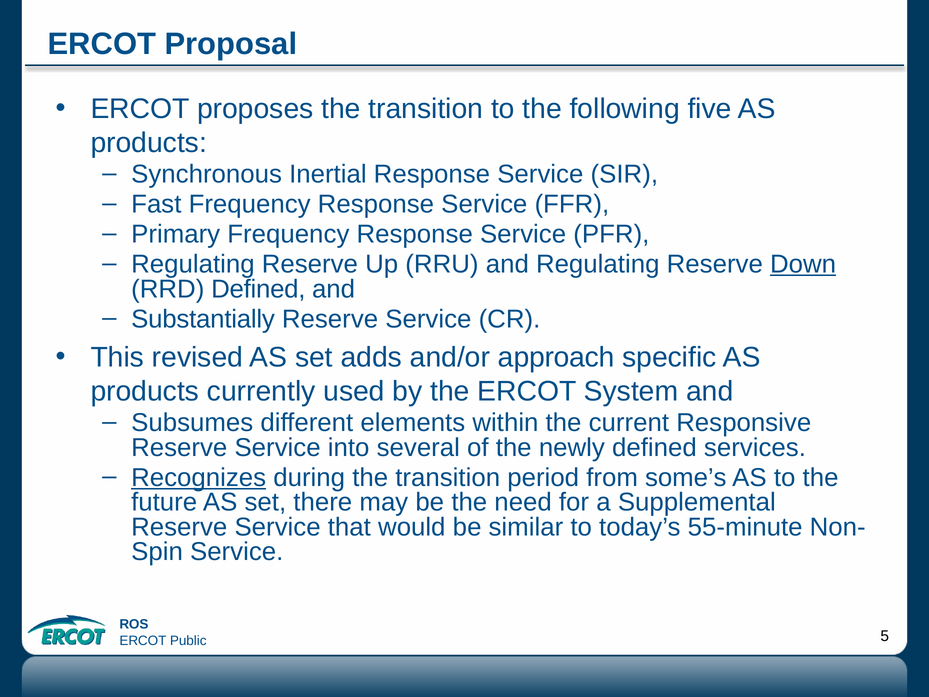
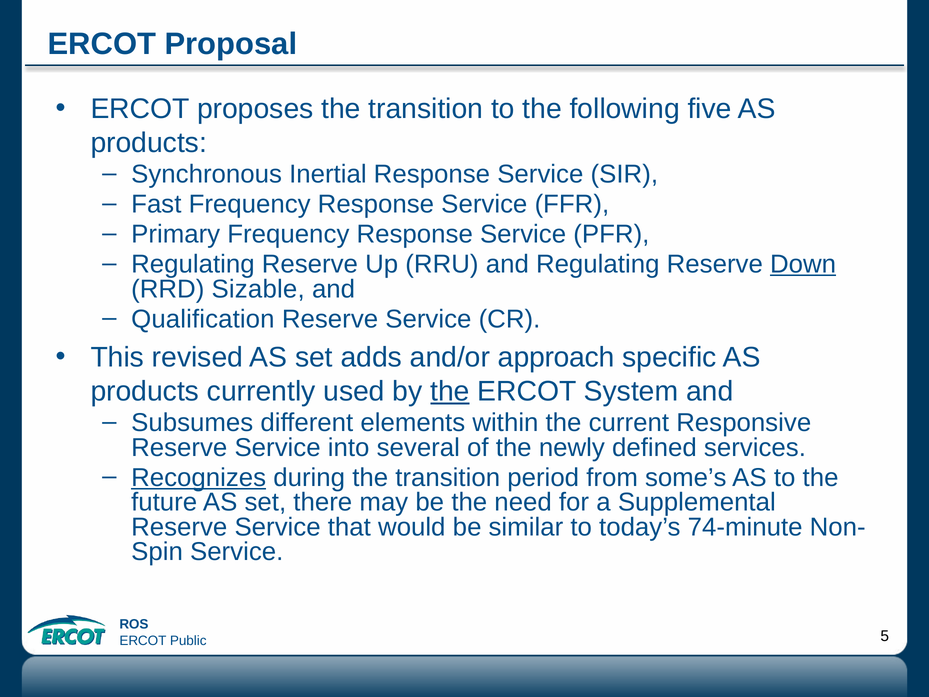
RRD Defined: Defined -> Sizable (258, 289)
Substantially: Substantially -> Qualification (203, 319)
the underline: none -> present (450, 391)
55-minute: 55-minute -> 74-minute (745, 527)
